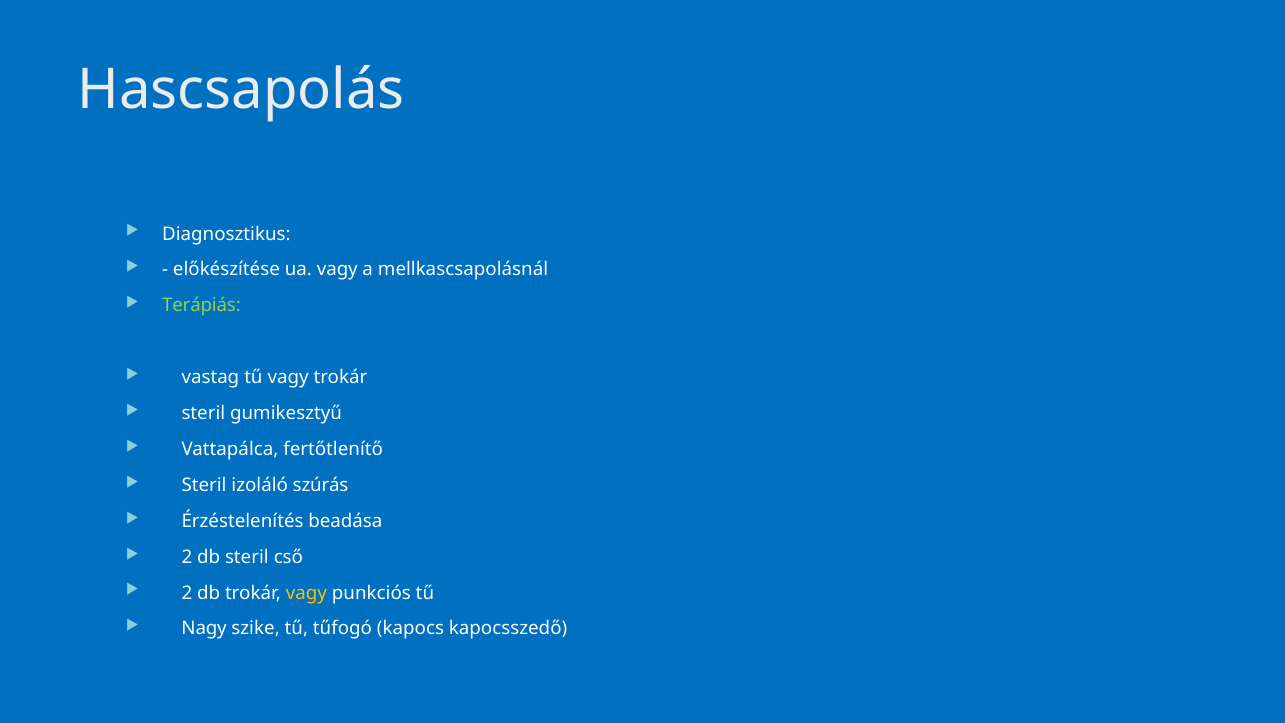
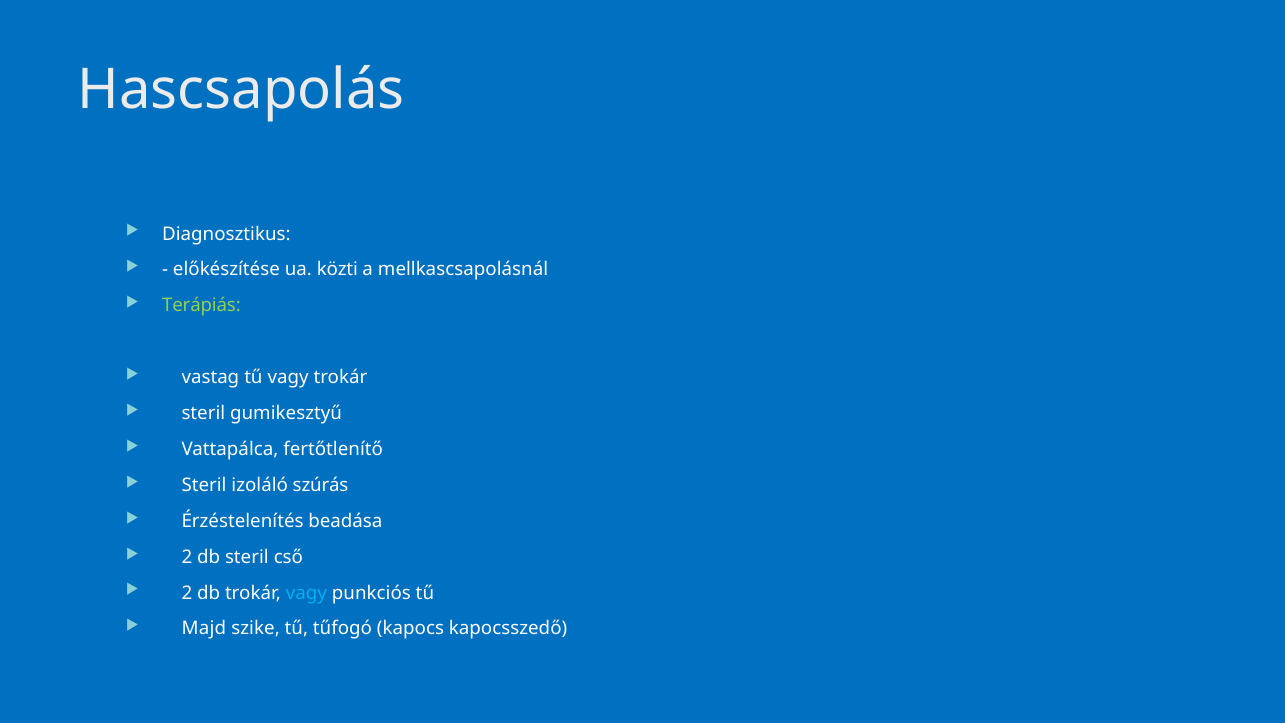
ua vagy: vagy -> közti (337, 270)
vagy colour: yellow -> light blue (306, 593)
Nagy: Nagy -> Majd (204, 629)
